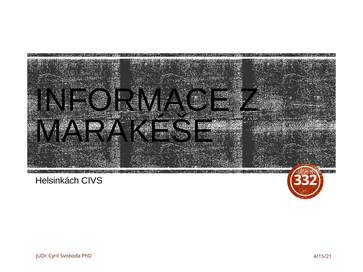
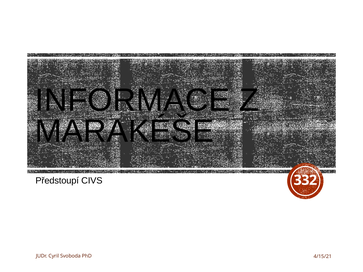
Helsinkách: Helsinkách -> Předstoupí (57, 181)
